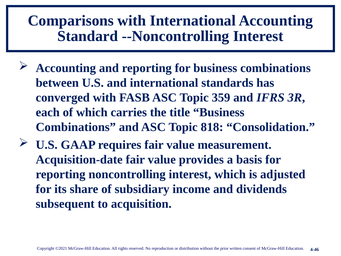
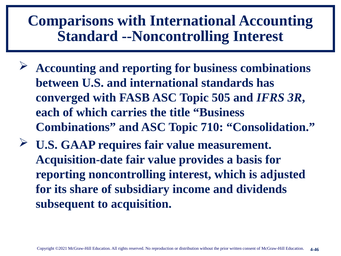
359: 359 -> 505 (221, 97)
818: 818 -> 710 (212, 127)
